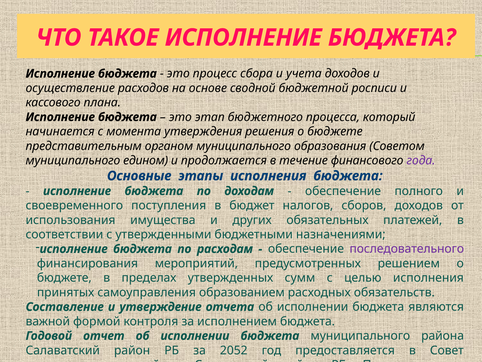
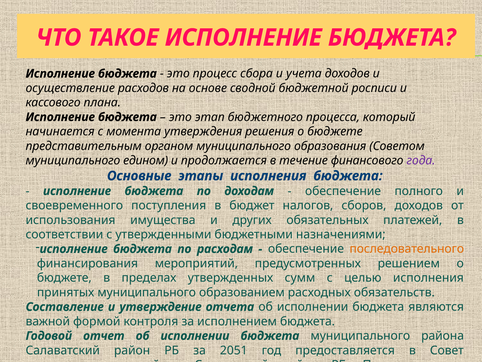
последовательного colour: purple -> orange (407, 249)
принятых самоуправления: самоуправления -> муниципального (147, 292)
2052: 2052 -> 2051 (234, 350)
